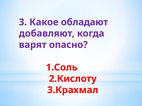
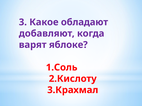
опасно: опасно -> яблоке (68, 45)
